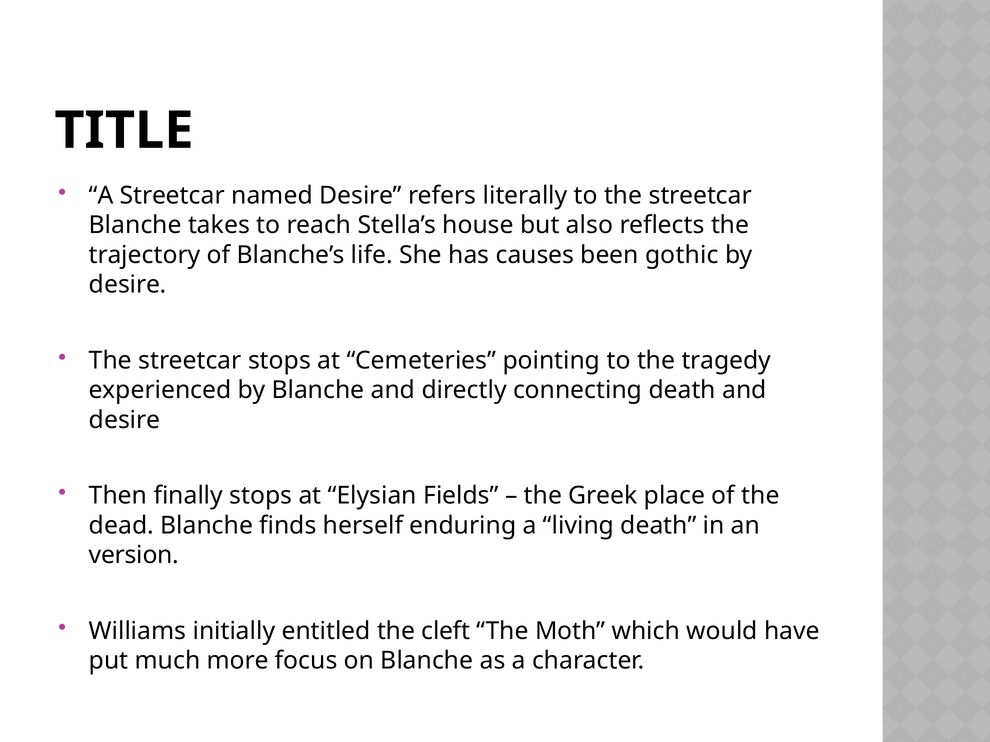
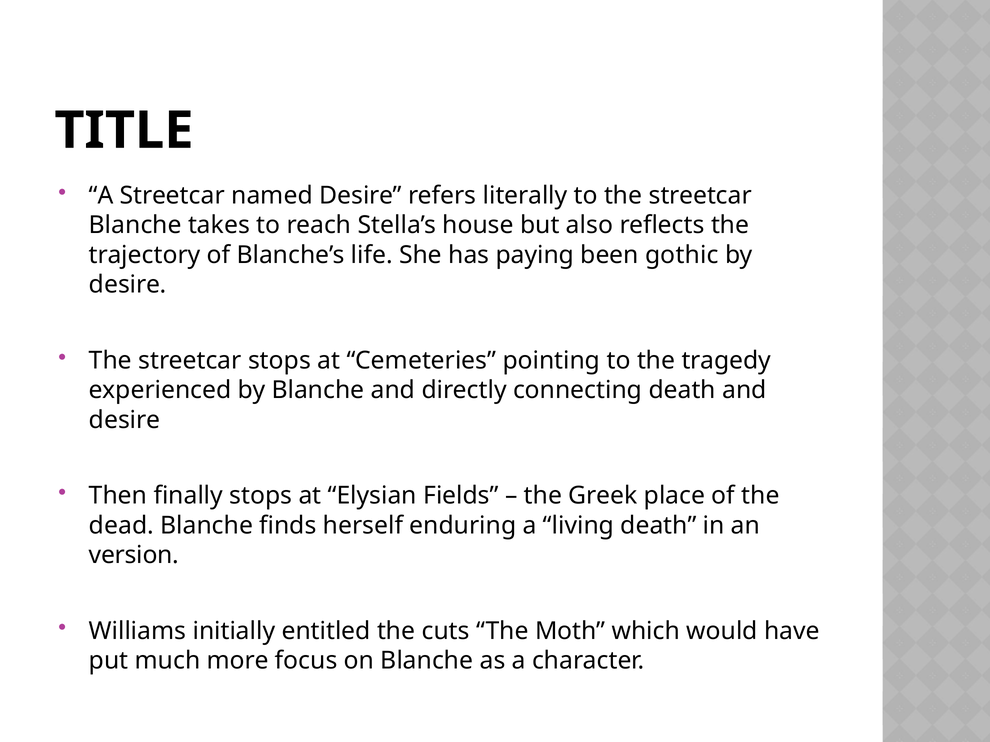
causes: causes -> paying (535, 255)
cleft: cleft -> cuts (446, 631)
